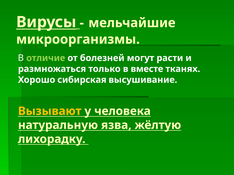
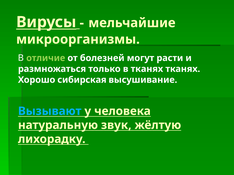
в вместе: вместе -> тканях (147, 69)
Вызывают colour: yellow -> light blue (50, 111)
язва: язва -> звук (116, 125)
